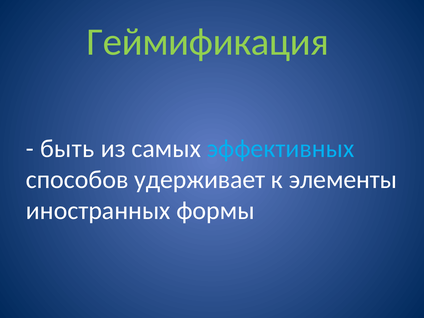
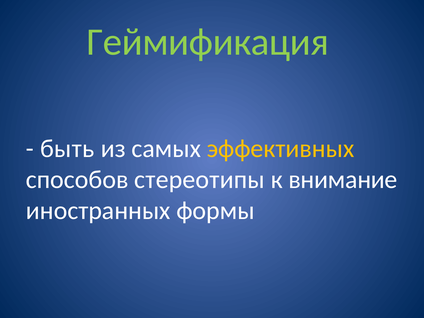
эффективных colour: light blue -> yellow (281, 148)
удерживает: удерживает -> стереотипы (200, 180)
элементы: элементы -> внимание (343, 180)
